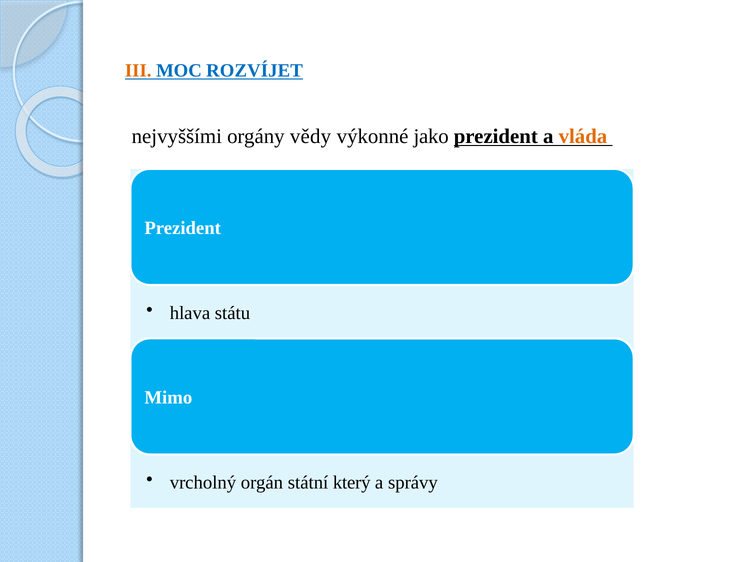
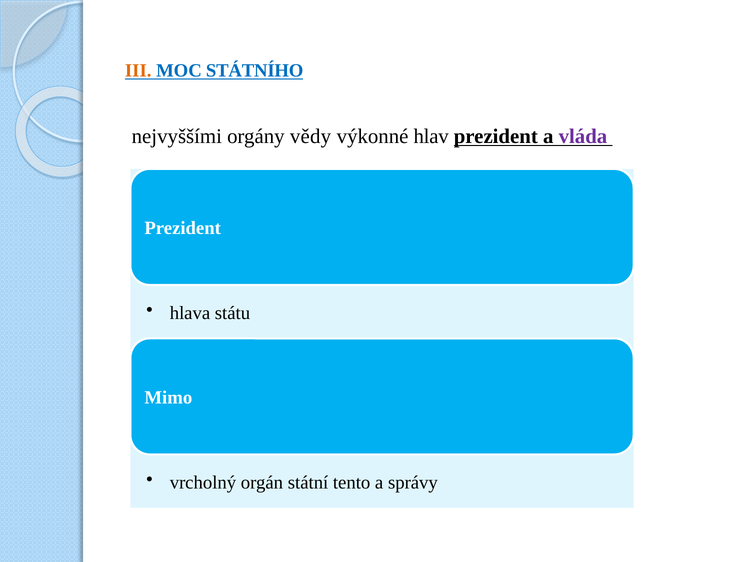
ROZVÍJET: ROZVÍJET -> STÁTNÍHO (255, 71)
jako: jako -> hlav (431, 136)
vláda colour: orange -> purple (583, 136)
který: který -> tento (352, 482)
